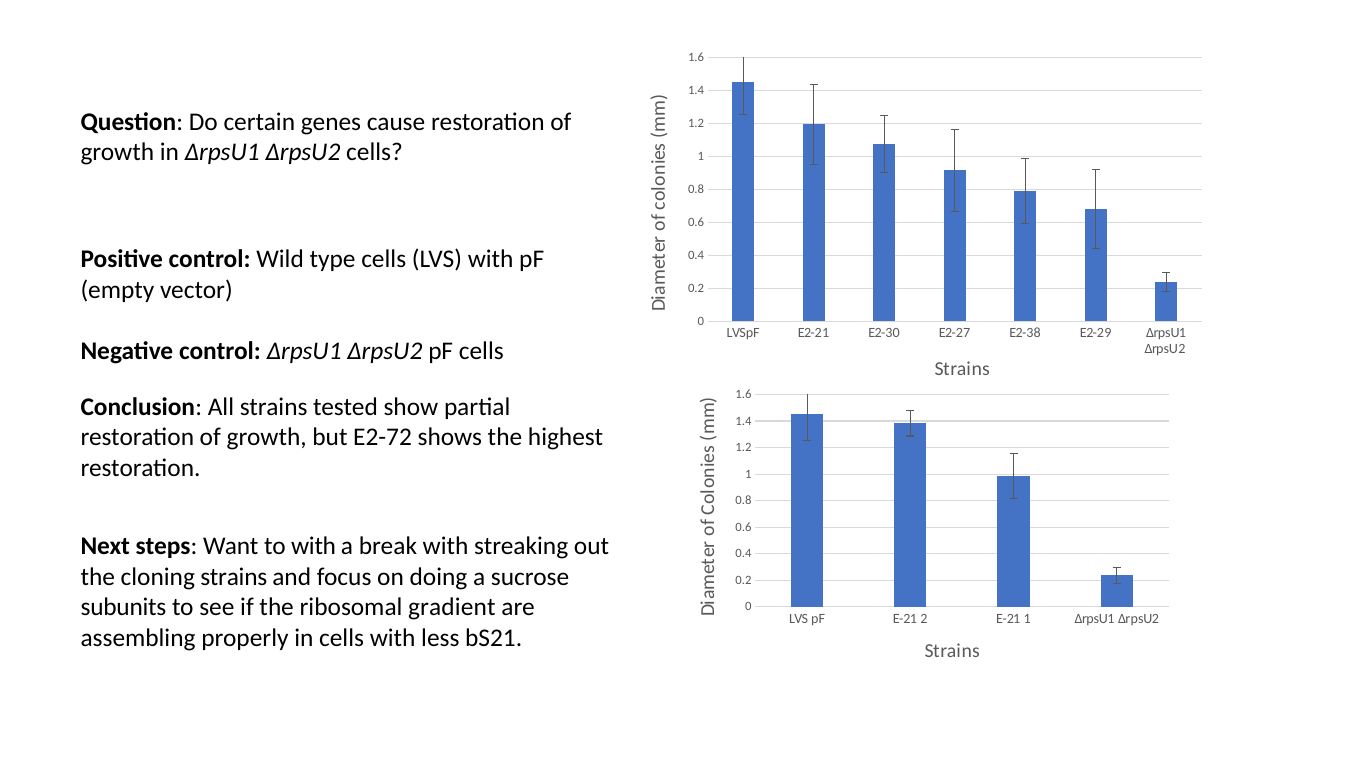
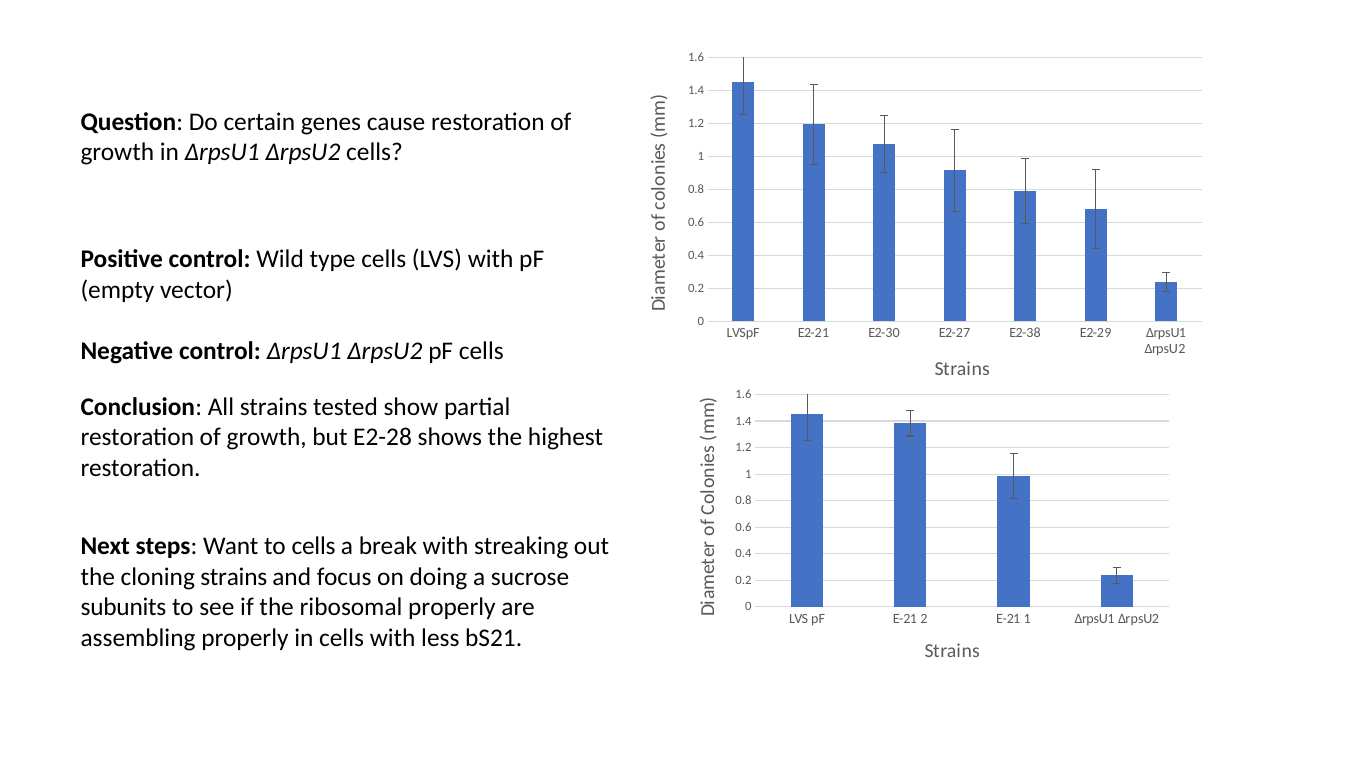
E2-72: E2-72 -> E2-28 (383, 437)
to with: with -> cells (314, 546)
ribosomal gradient: gradient -> properly (452, 607)
